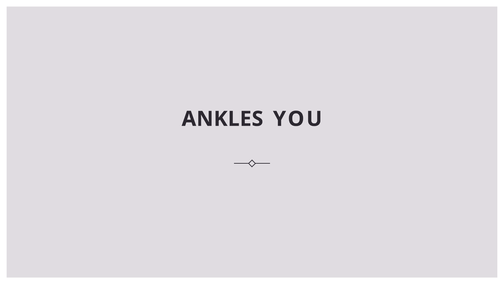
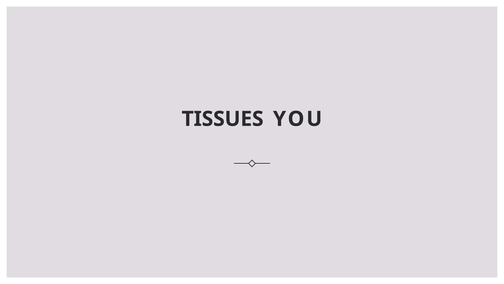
ANKLES: ANKLES -> TISSUES (223, 119)
